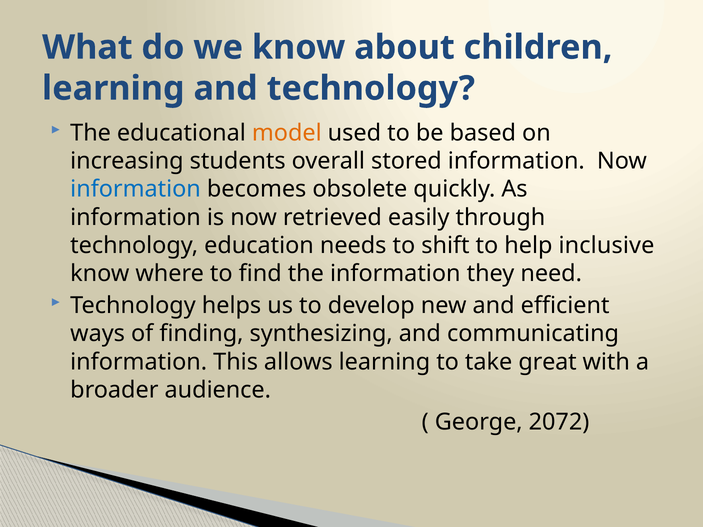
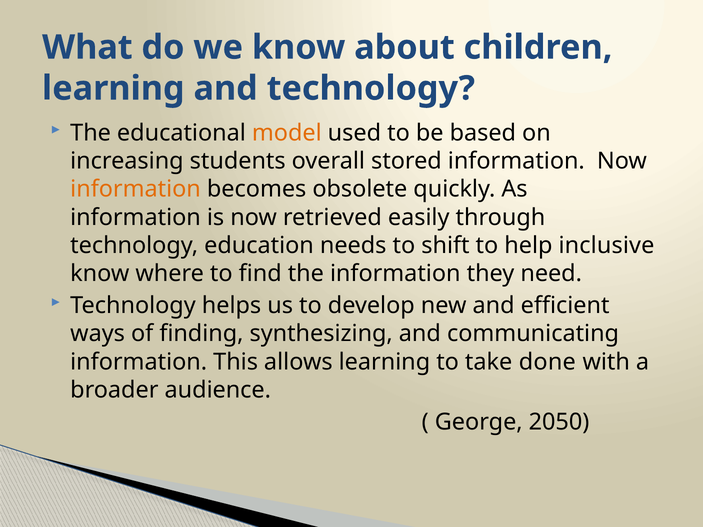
information colour: blue -> orange (136, 189)
great: great -> done (547, 362)
2072: 2072 -> 2050 (559, 422)
